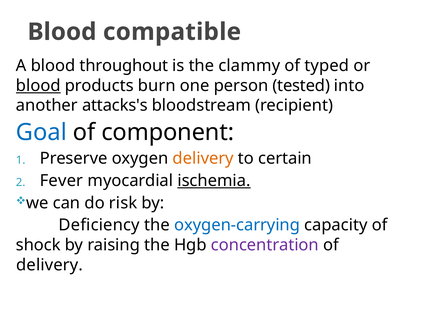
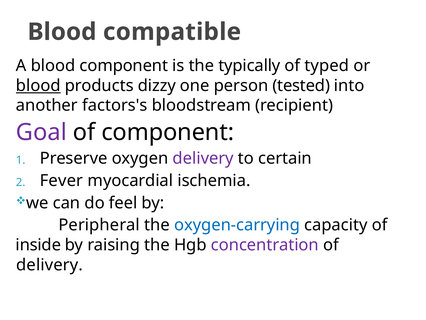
blood throughout: throughout -> component (124, 66)
clammy: clammy -> typically (249, 66)
burn: burn -> dizzy (157, 85)
attacks's: attacks's -> factors's (115, 105)
Goal colour: blue -> purple (41, 132)
delivery colour: orange -> purple (203, 158)
ischemia underline: present -> none (214, 180)
risk: risk -> feel (123, 203)
Deficiency: Deficiency -> Peripheral (99, 225)
shock: shock -> inside (38, 245)
